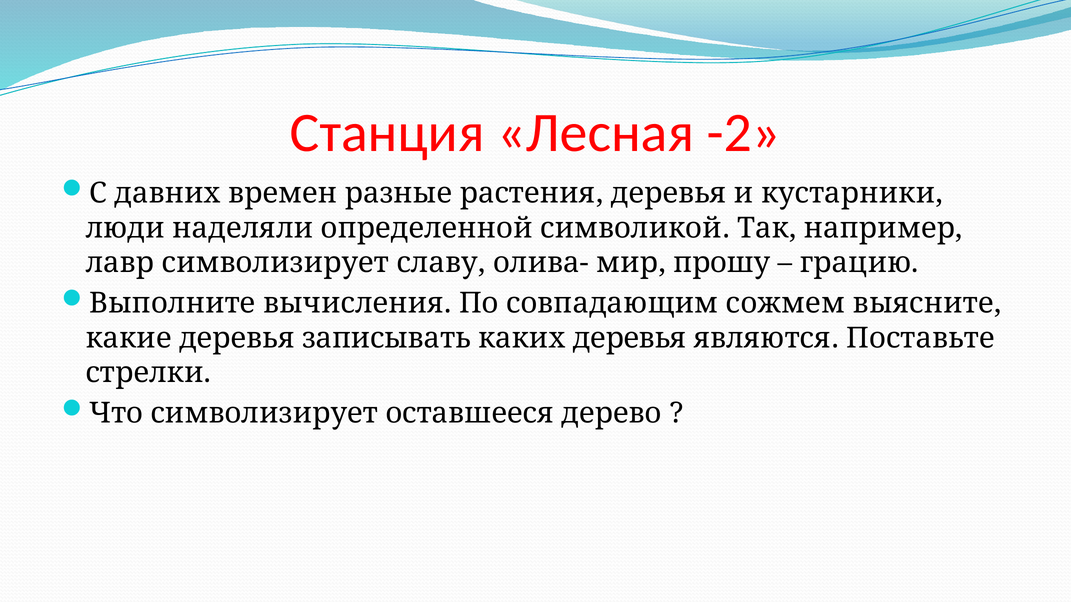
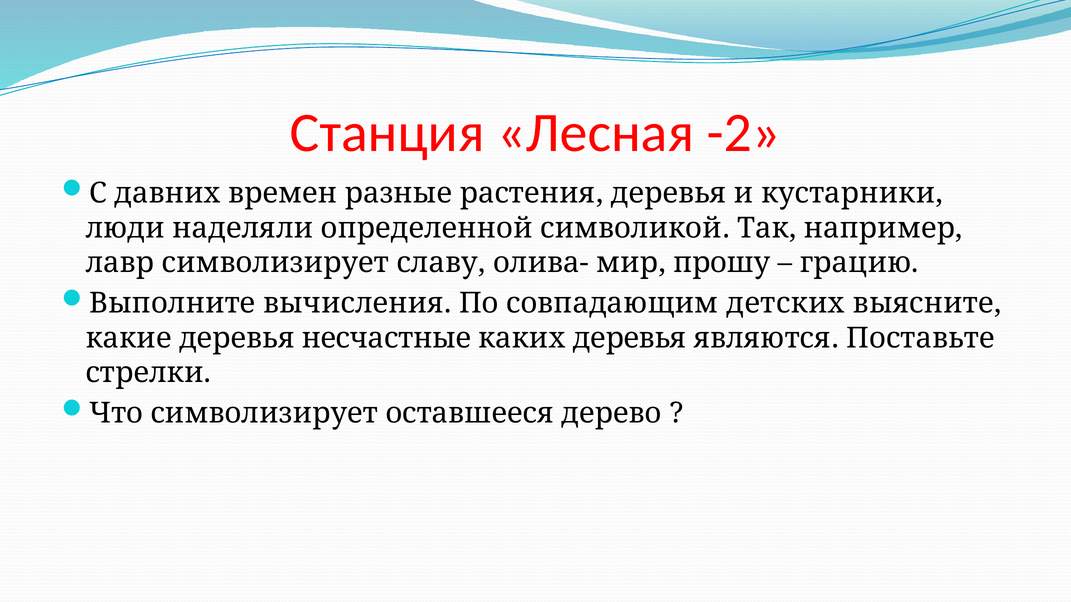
сожмем: сожмем -> детских (786, 304)
записывать: записывать -> несчастные (386, 338)
